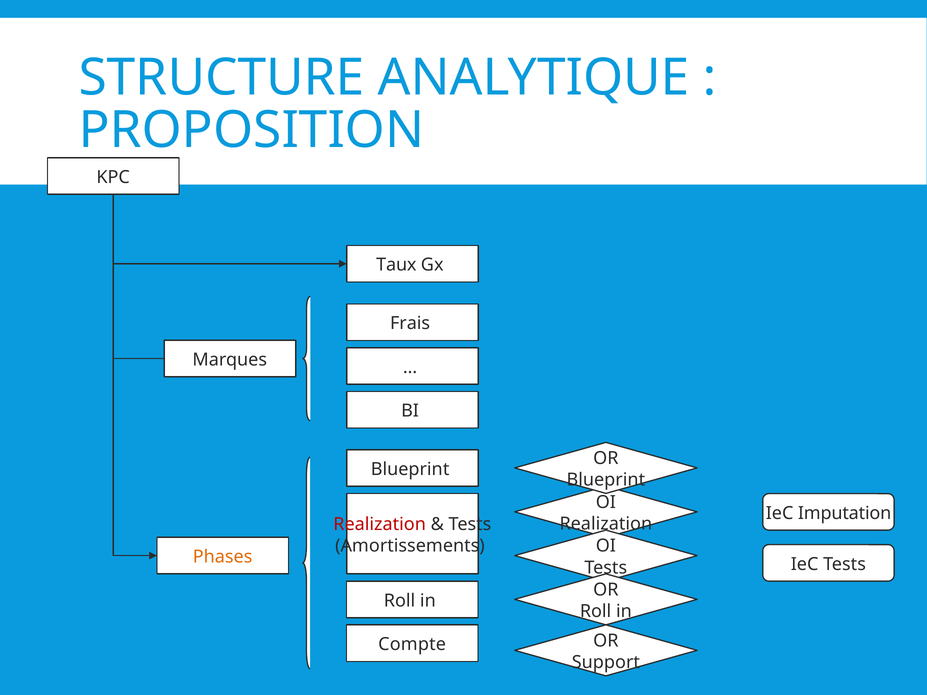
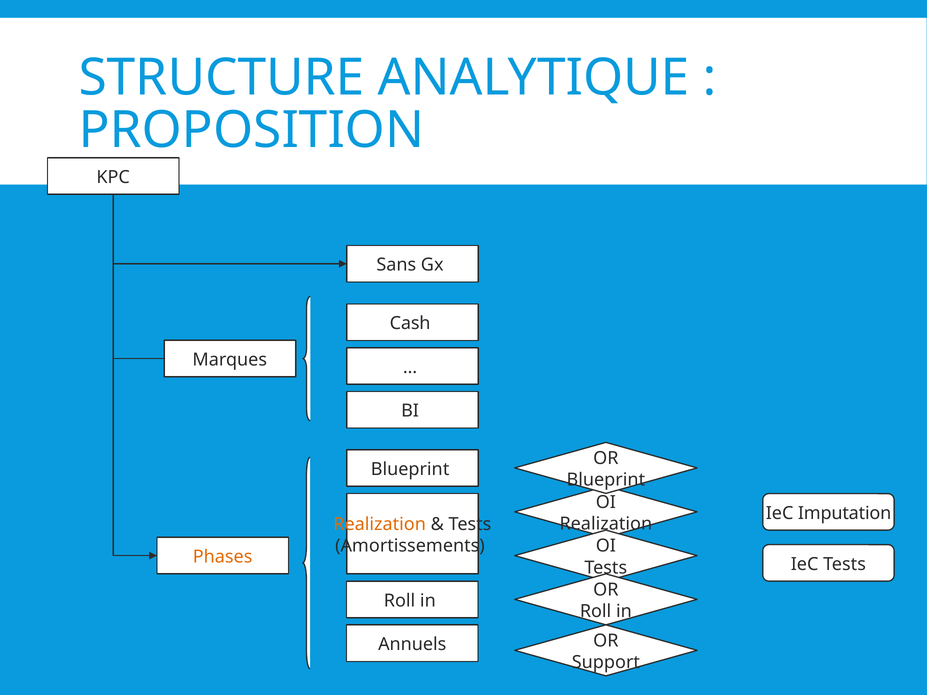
Taux: Taux -> Sans (396, 265)
Frais: Frais -> Cash (410, 324)
Realization colour: red -> orange (380, 524)
Compte: Compte -> Annuels (412, 645)
